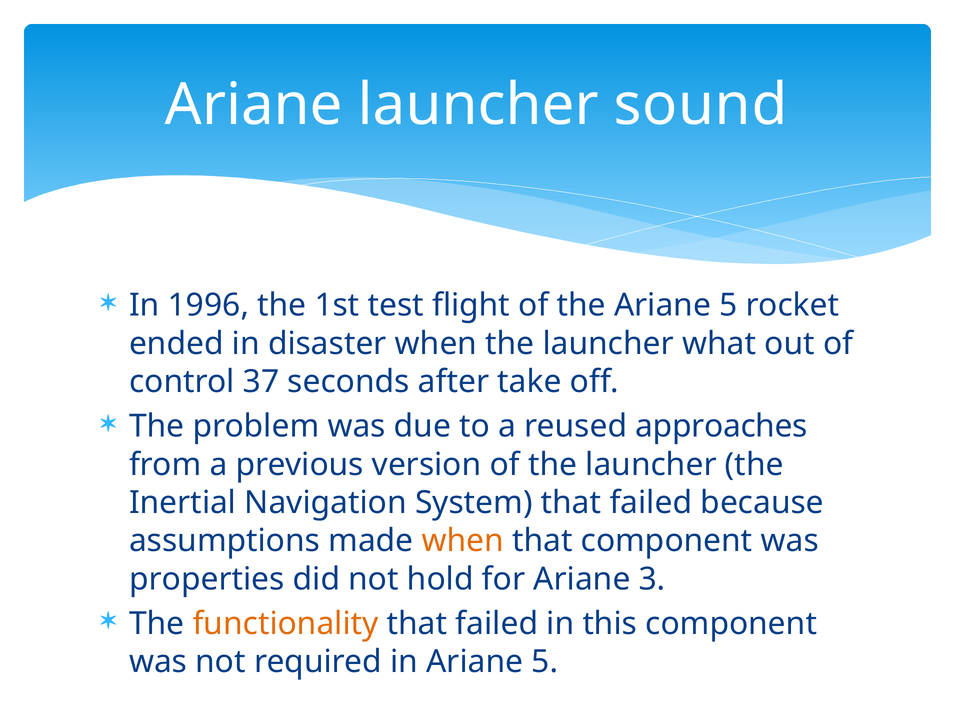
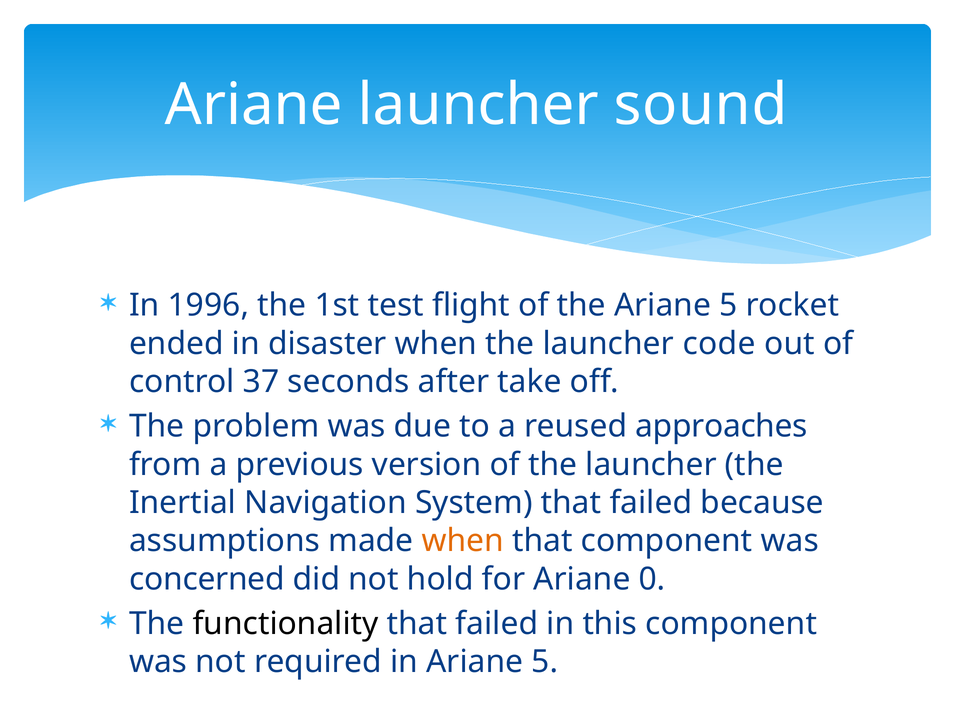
what: what -> code (719, 343)
properties: properties -> concerned (207, 579)
3: 3 -> 0 (652, 579)
functionality colour: orange -> black (286, 623)
